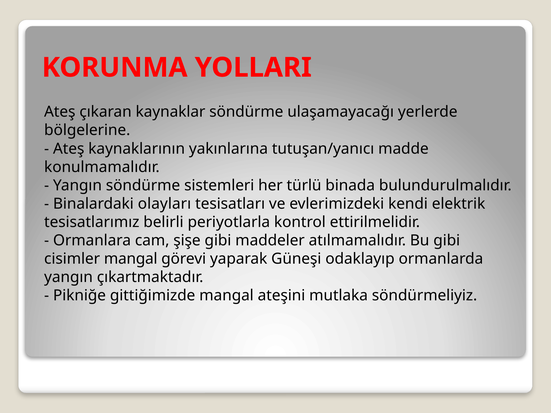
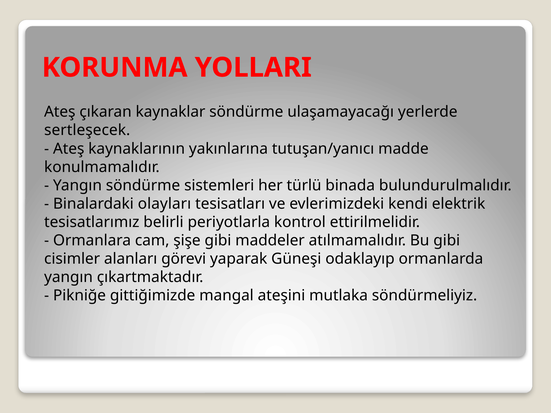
bölgelerine: bölgelerine -> sertleşecek (87, 130)
cisimler mangal: mangal -> alanları (131, 259)
